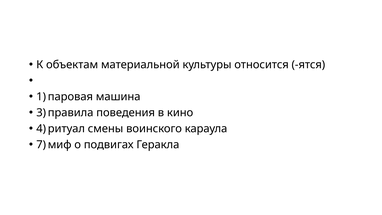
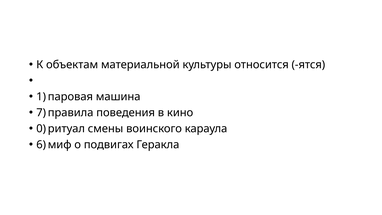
3: 3 -> 7 (41, 113)
4: 4 -> 0 (41, 129)
7: 7 -> 6 (41, 145)
